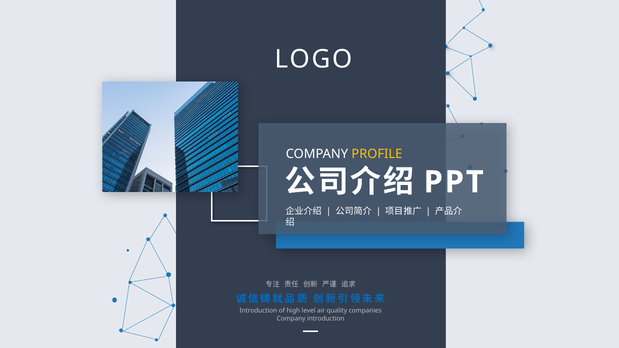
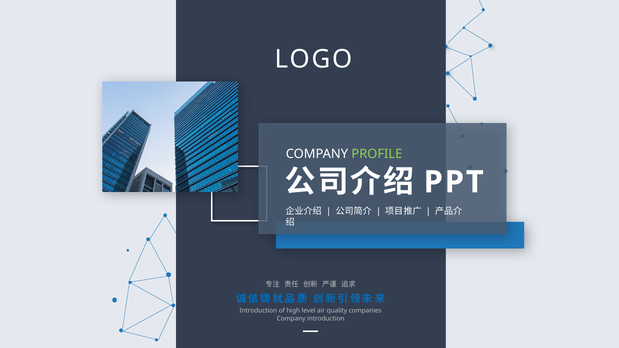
PROFILE colour: yellow -> light green (377, 154)
